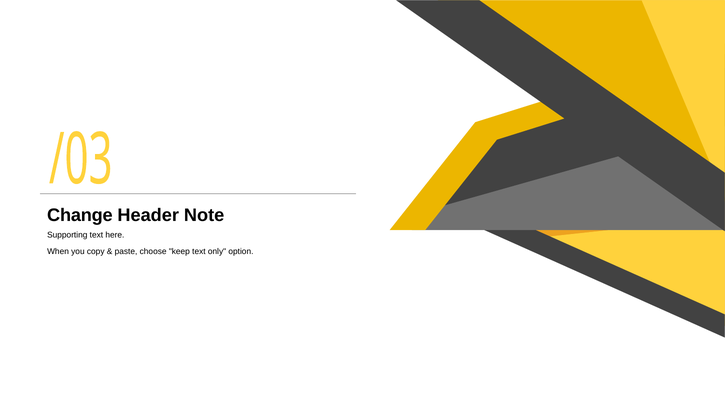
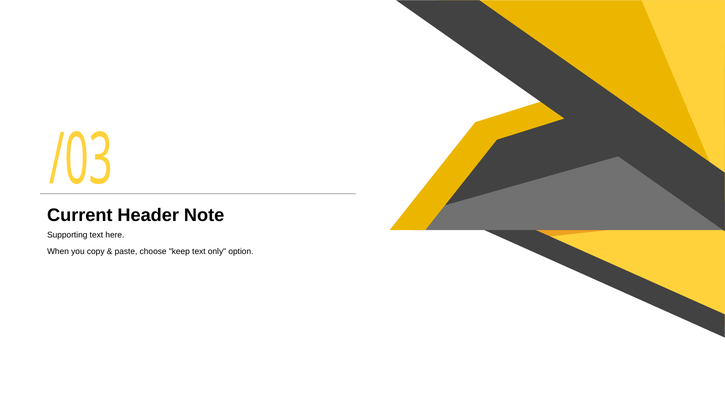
Change: Change -> Current (80, 215)
